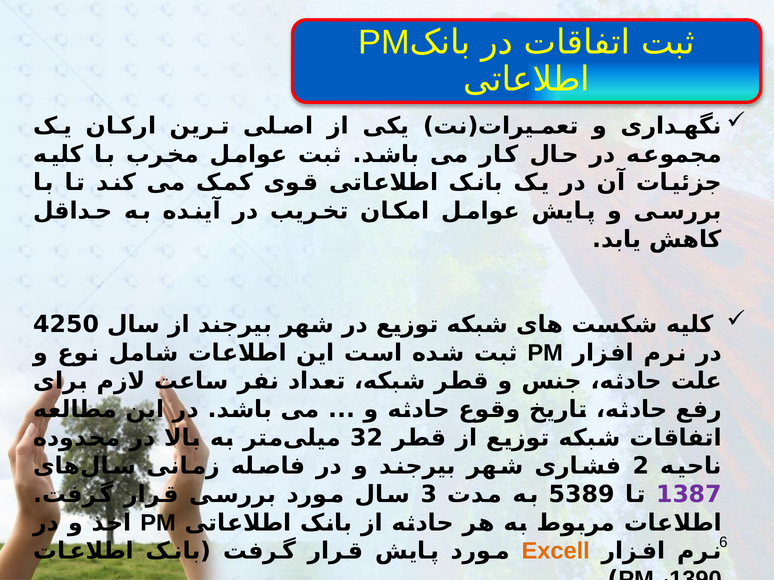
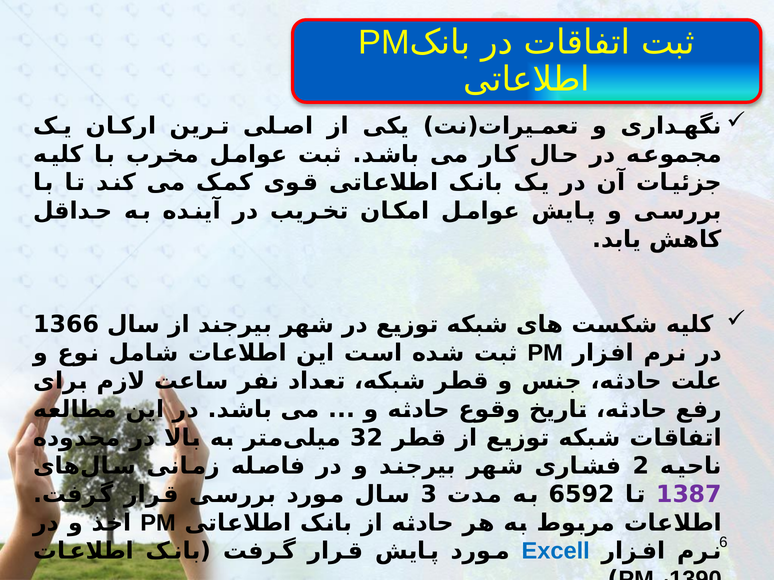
4250: 4250 -> 1366 (66, 325)
5389: 5389 -> 6592 (582, 495)
Excell colour: orange -> blue (556, 552)
